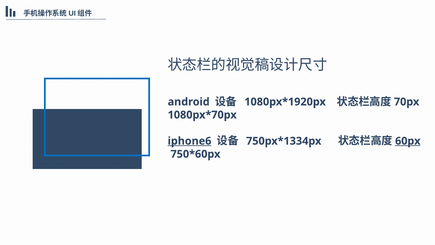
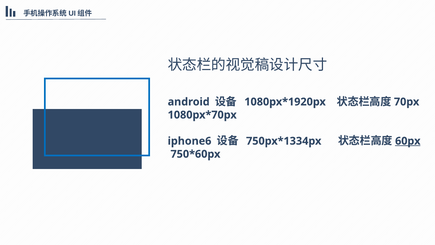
iphone6 underline: present -> none (190, 141)
